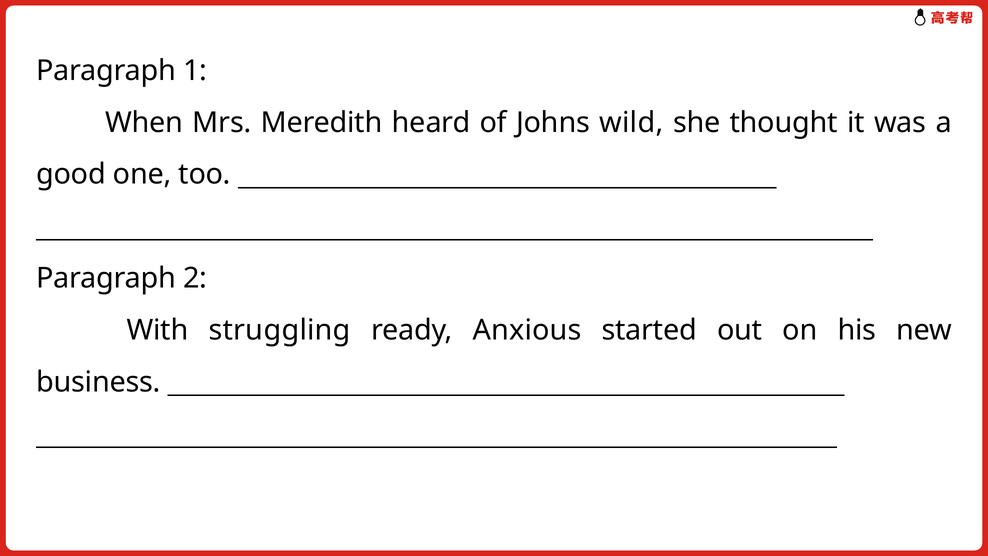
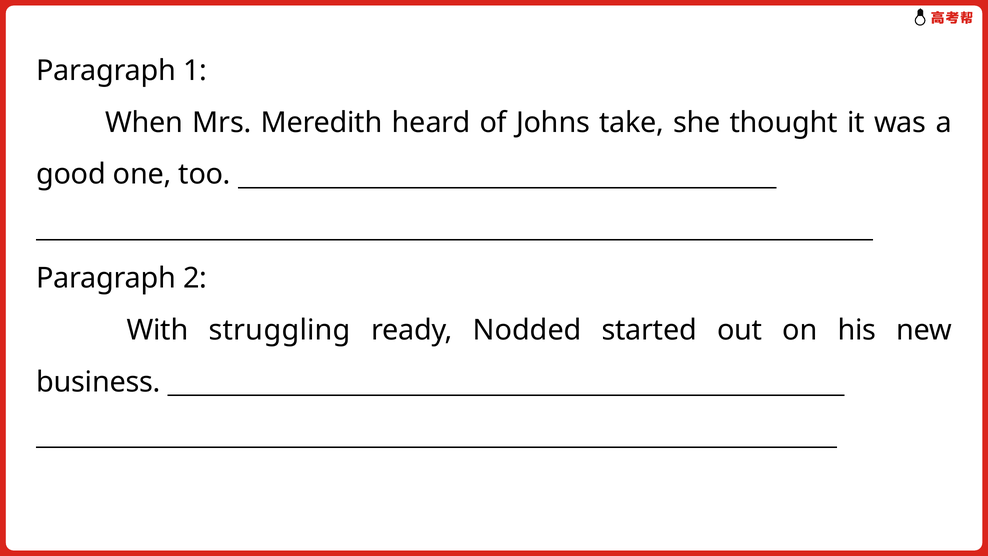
wild: wild -> take (632, 122)
Anxious: Anxious -> Nodded (527, 330)
